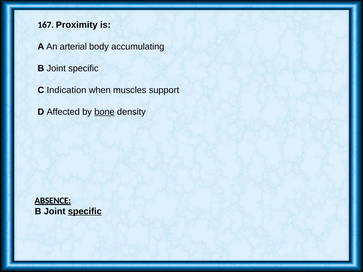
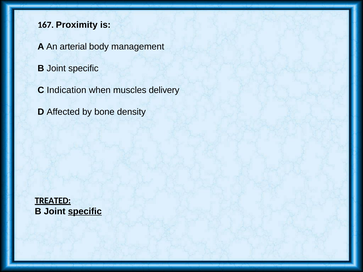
accumulating: accumulating -> management (138, 47)
support: support -> delivery (164, 90)
bone underline: present -> none (104, 112)
ABSENCE: ABSENCE -> TREATED (53, 201)
